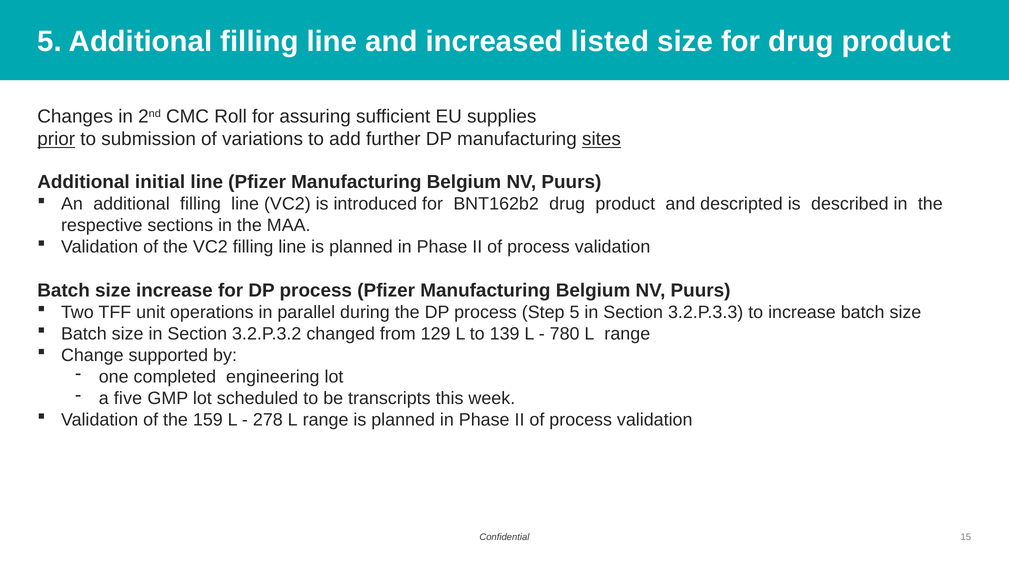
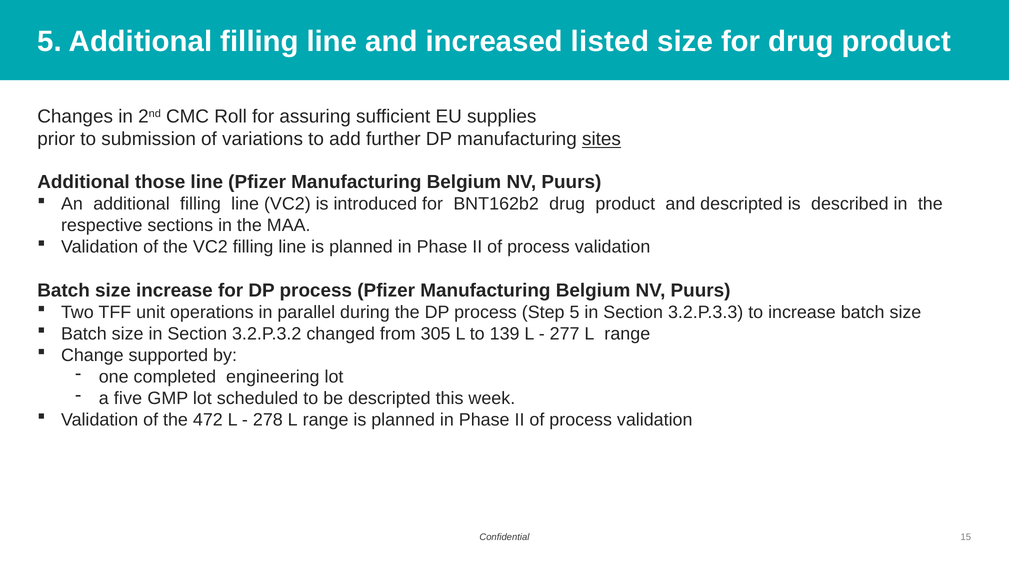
prior underline: present -> none (56, 139)
initial: initial -> those (160, 182)
129: 129 -> 305 (436, 334)
780: 780 -> 277 (565, 334)
be transcripts: transcripts -> descripted (389, 399)
159: 159 -> 472 (208, 420)
